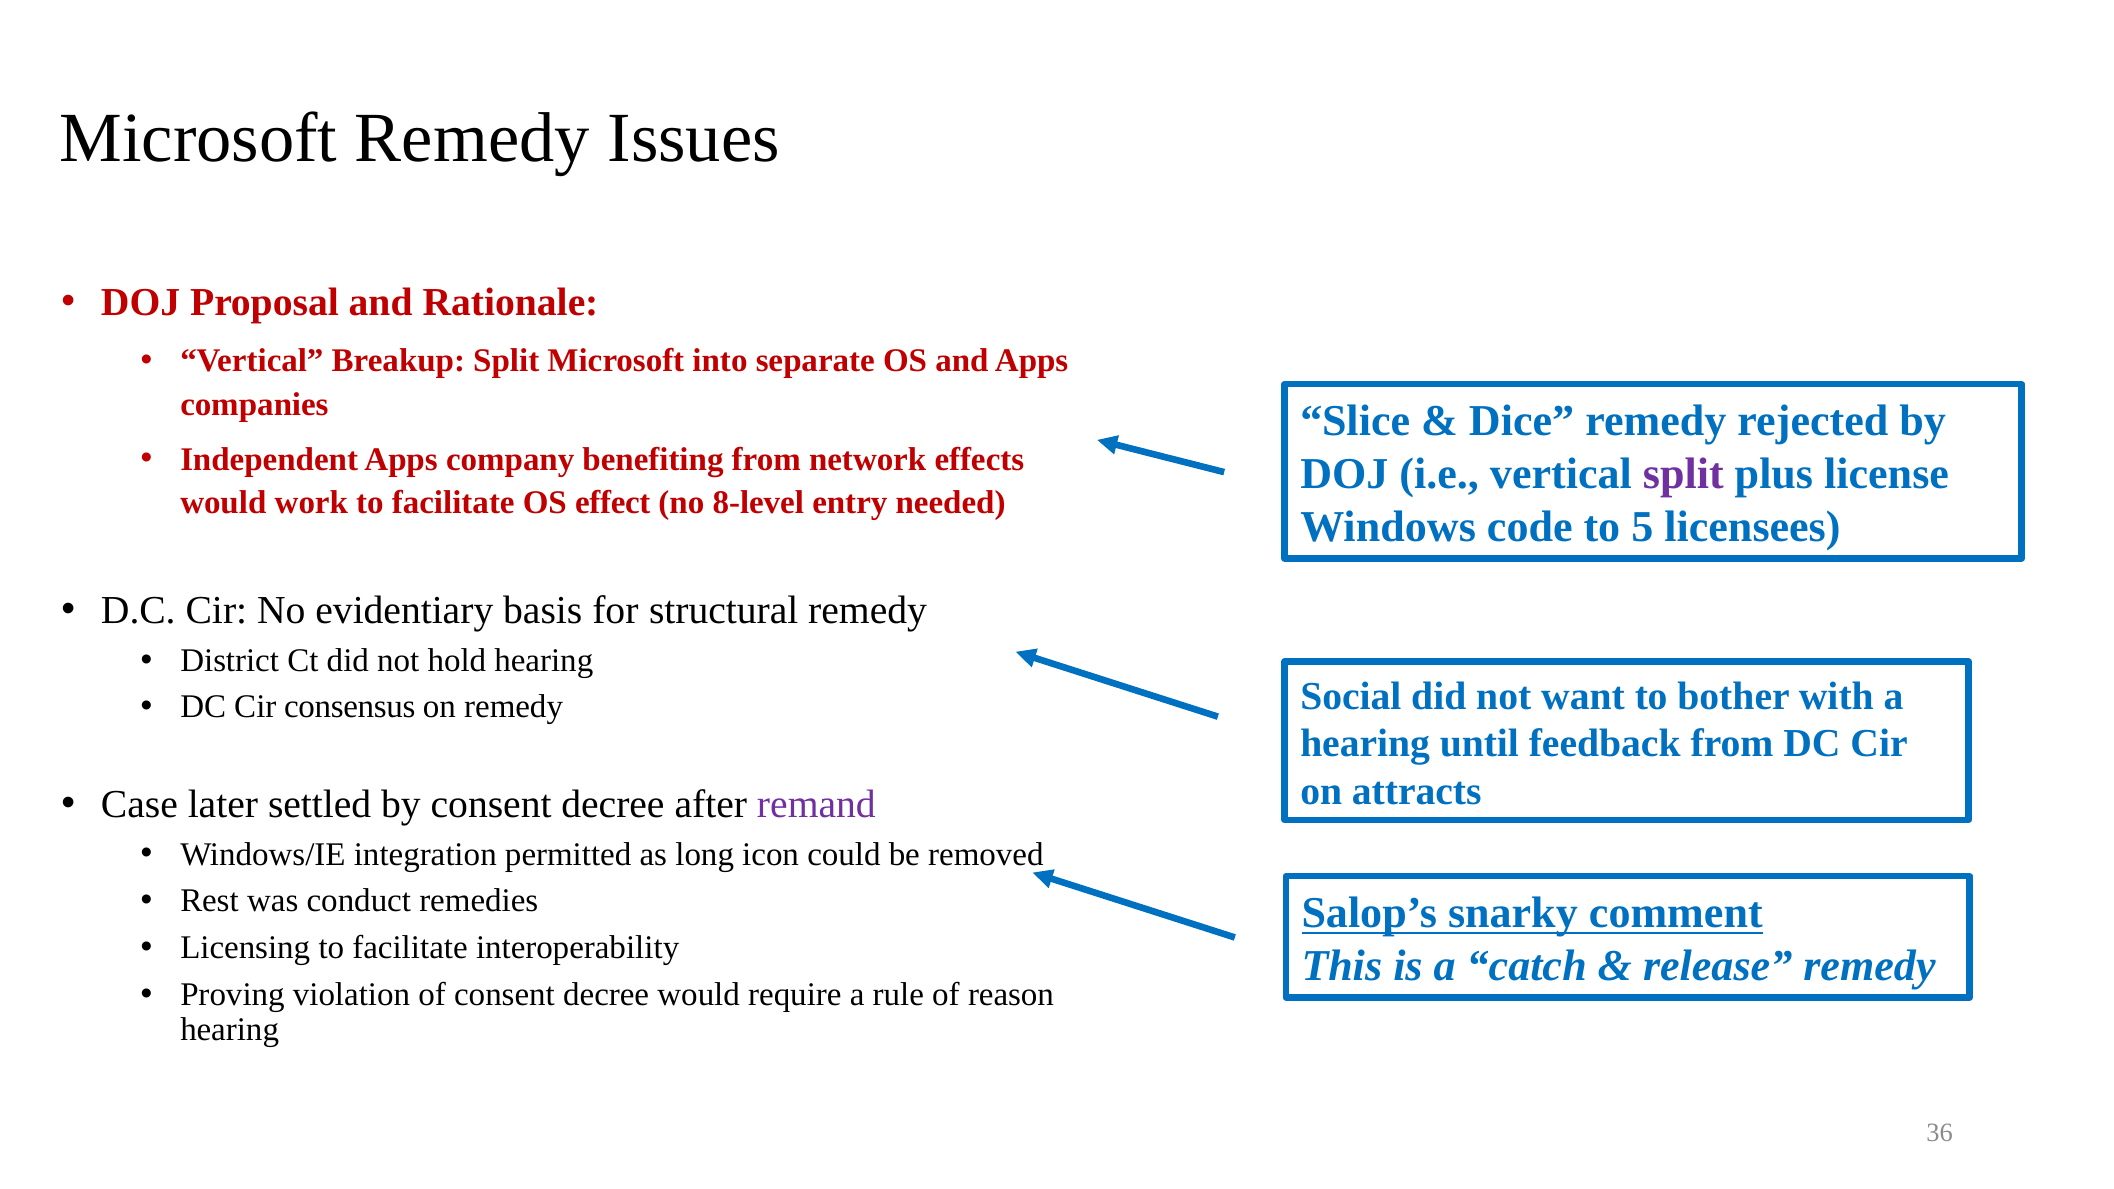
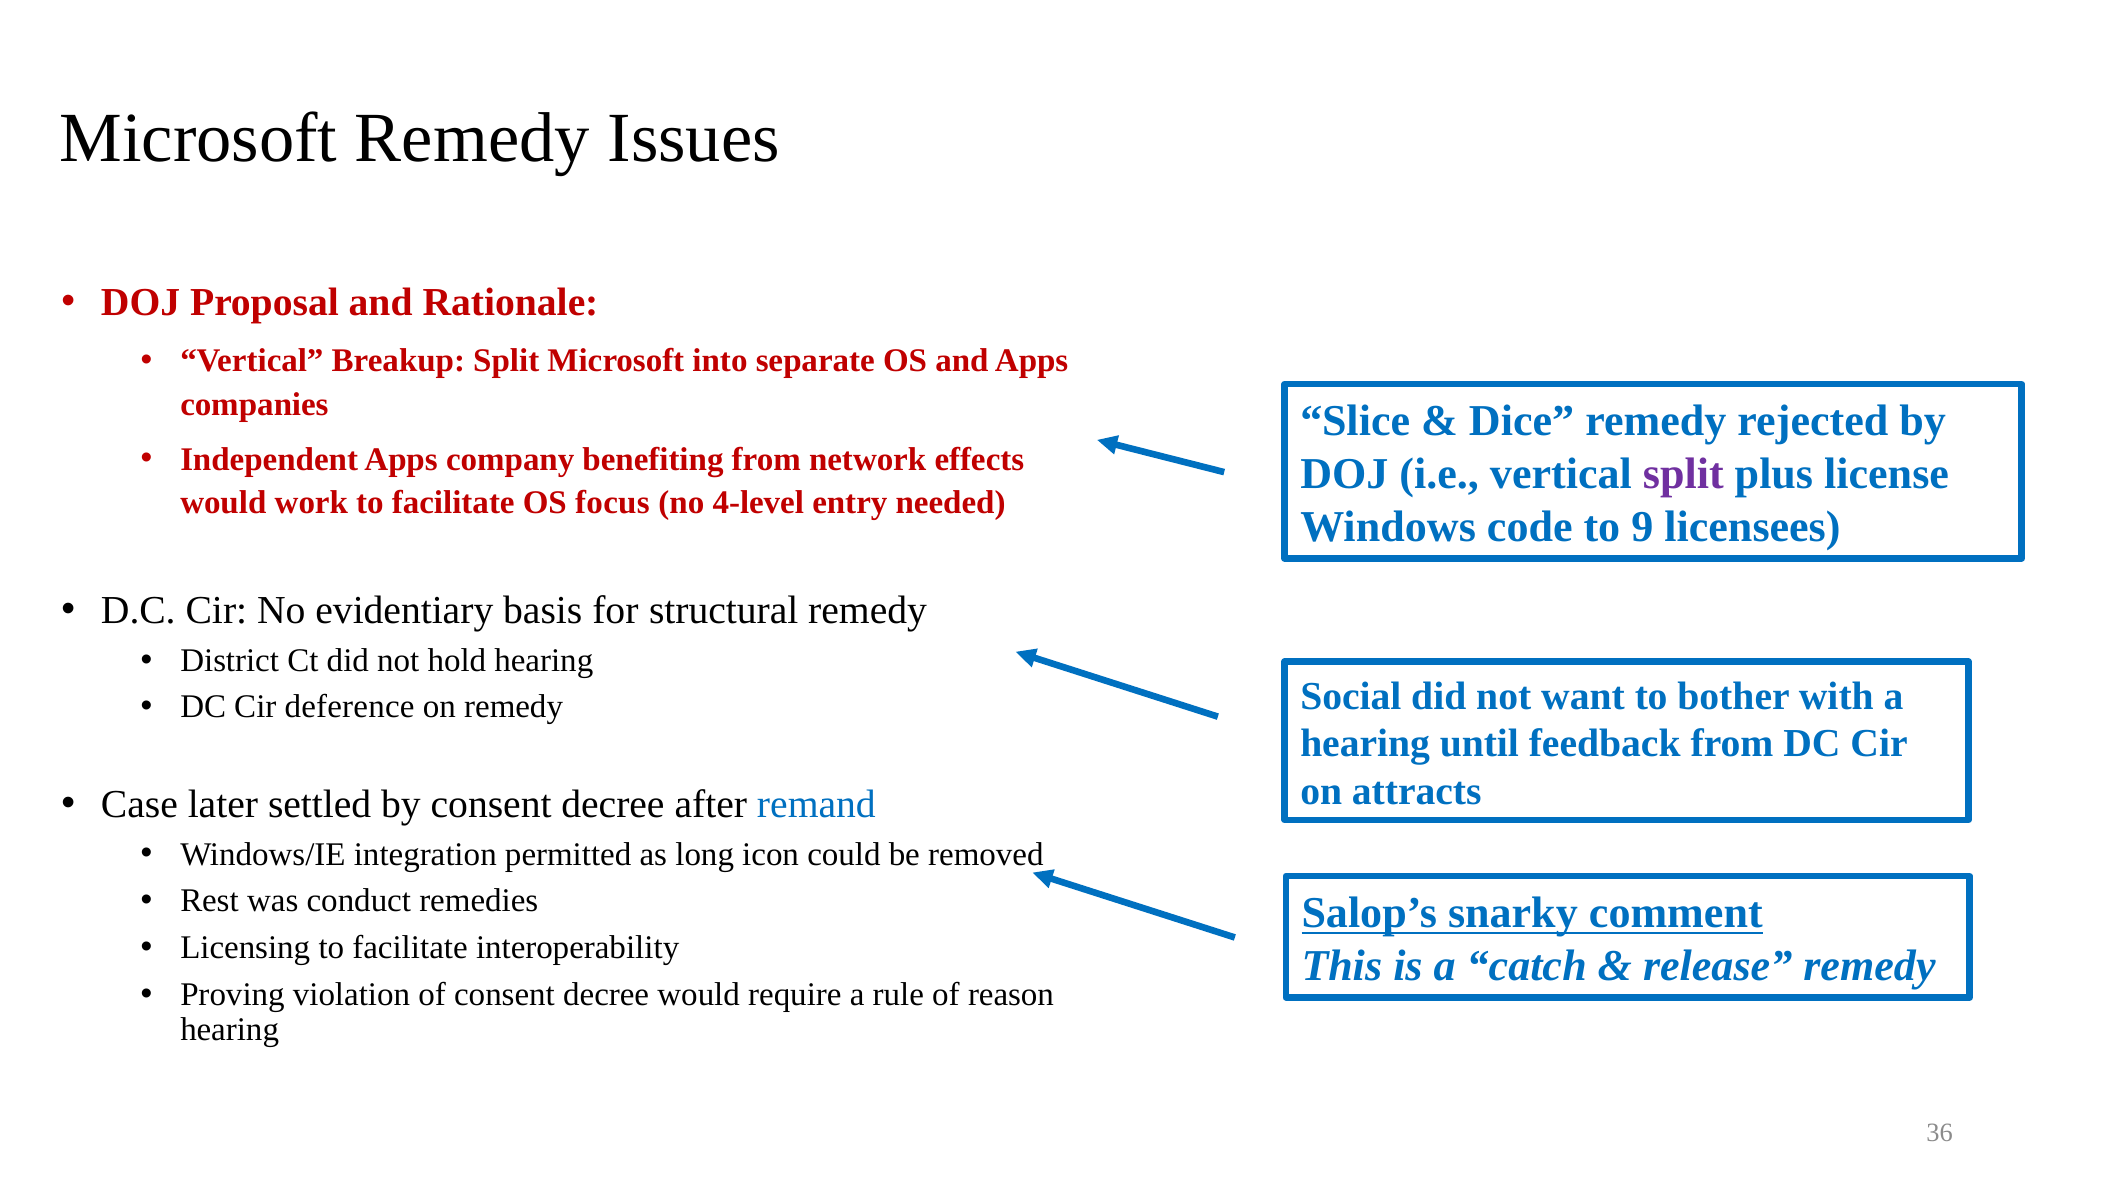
effect: effect -> focus (612, 503)
8-level: 8-level -> 4-level (758, 503)
5: 5 -> 9 (1642, 527)
consensus: consensus -> deference (350, 707)
remand colour: purple -> blue (816, 804)
